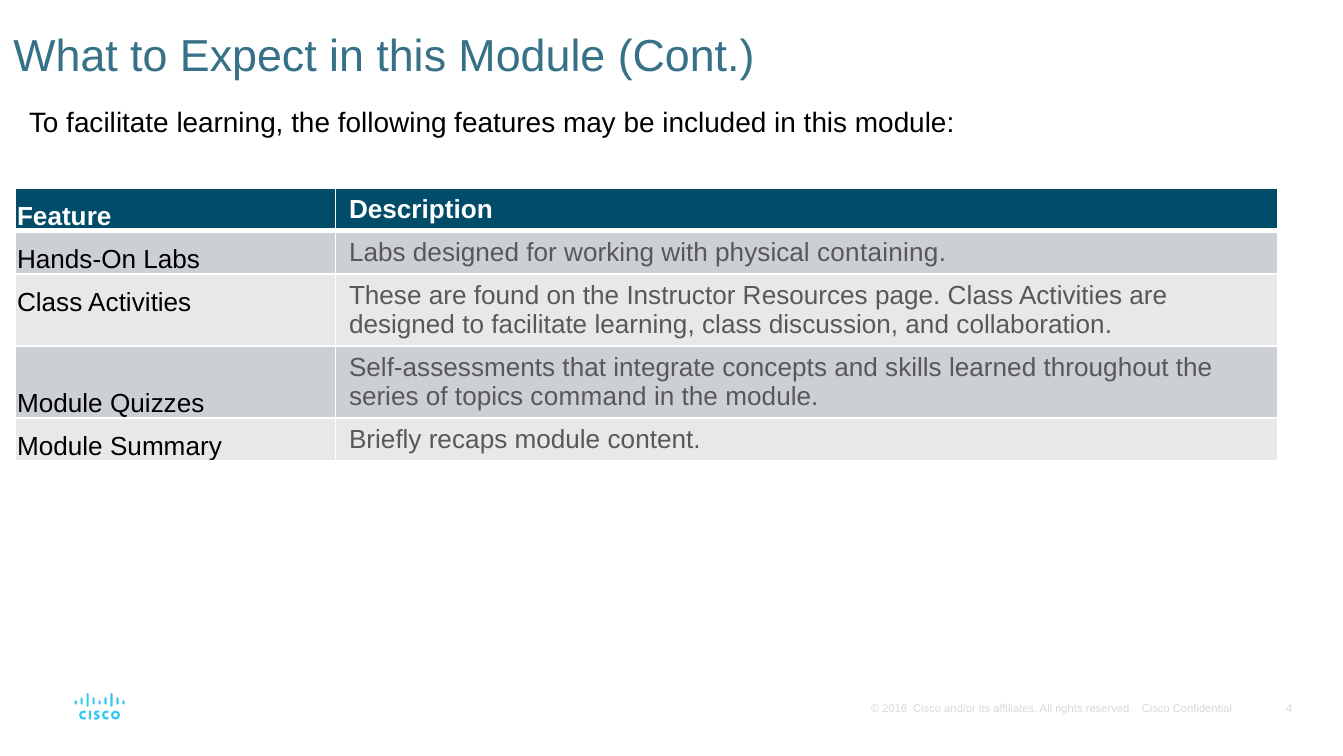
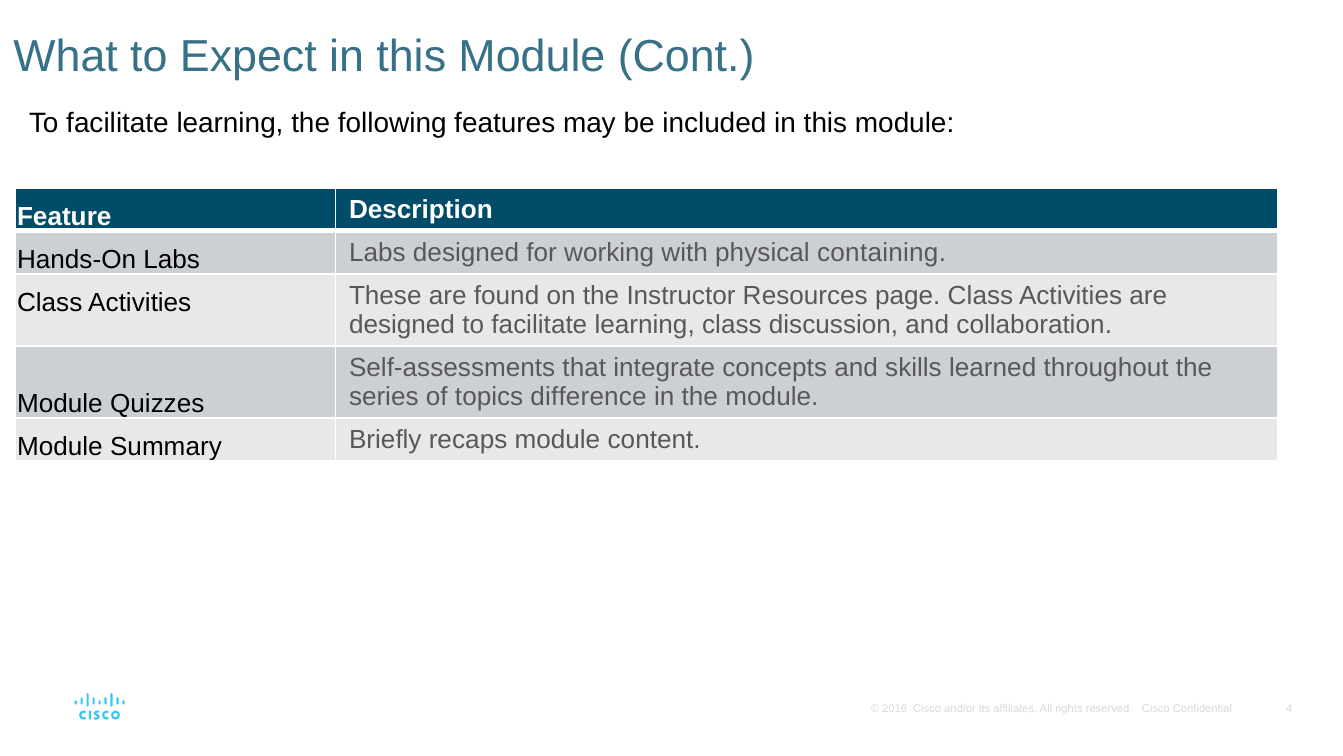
command: command -> difference (589, 397)
